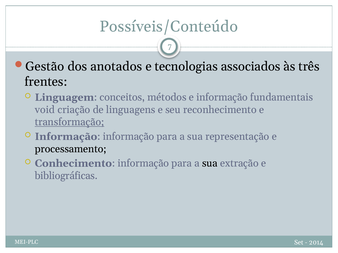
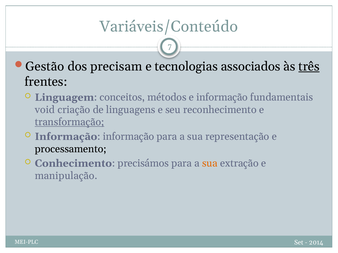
Possíveis/Conteúdo: Possíveis/Conteúdo -> Variáveis/Conteúdo (169, 27)
anotados: anotados -> precisam (116, 67)
três underline: none -> present (309, 67)
Conhecimento informação: informação -> precisámos (143, 164)
sua colour: black -> orange (210, 164)
bibliográficas: bibliográficas -> manipulação (66, 176)
